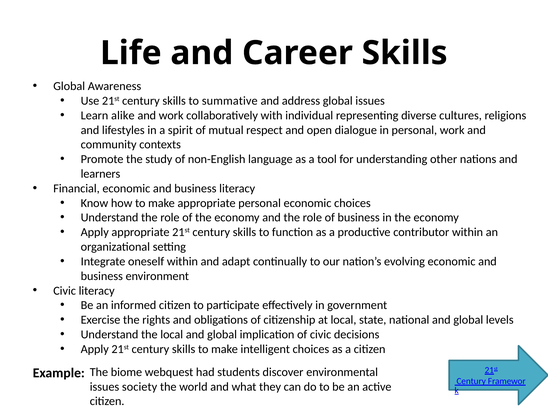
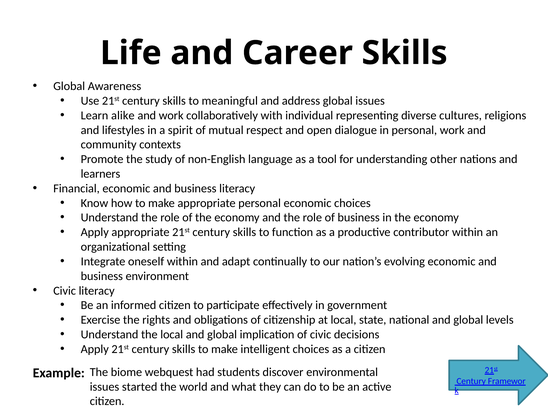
summative: summative -> meaningful (230, 101)
society: society -> started (140, 387)
